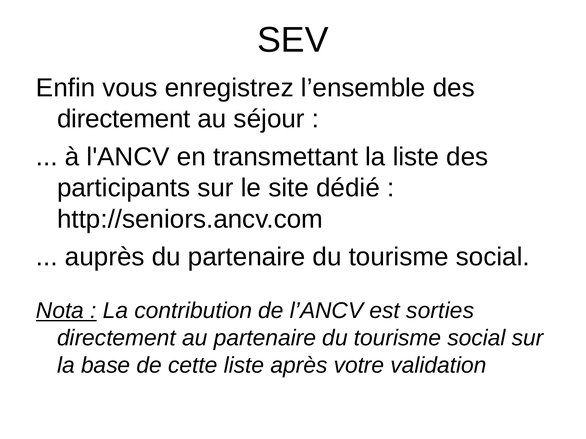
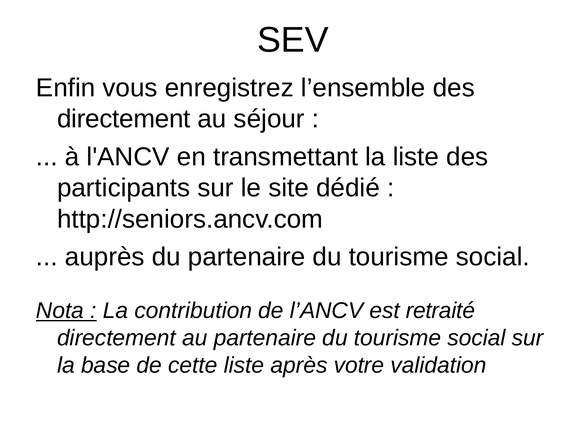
sorties: sorties -> retraité (440, 311)
